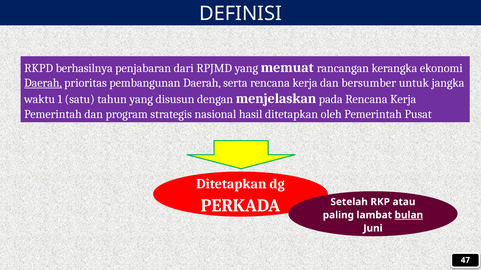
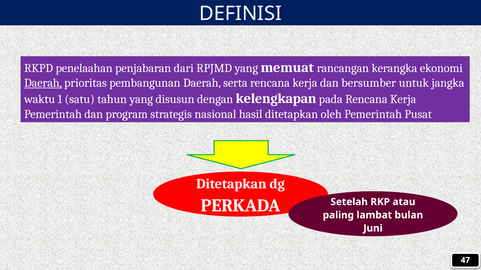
berhasilnya: berhasilnya -> penelaahan (84, 68)
menjelaskan: menjelaskan -> kelengkapan (276, 99)
bulan underline: present -> none (409, 216)
